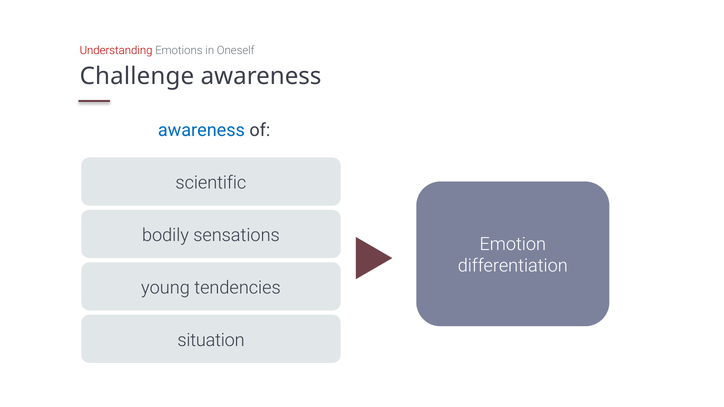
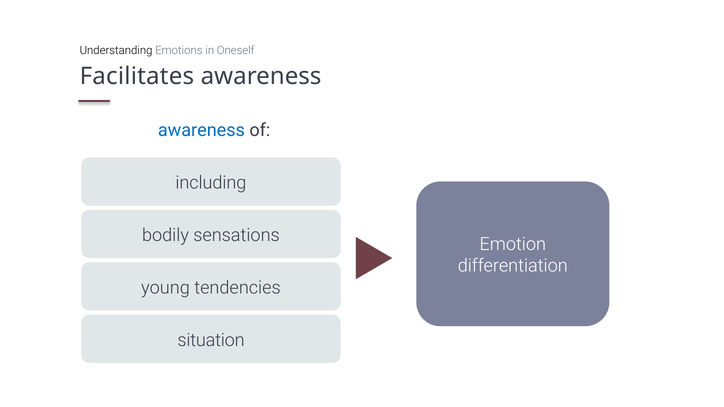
Understanding colour: red -> black (116, 50)
Challenge: Challenge -> Facilitates (137, 76)
scientific: scientific -> including (211, 183)
